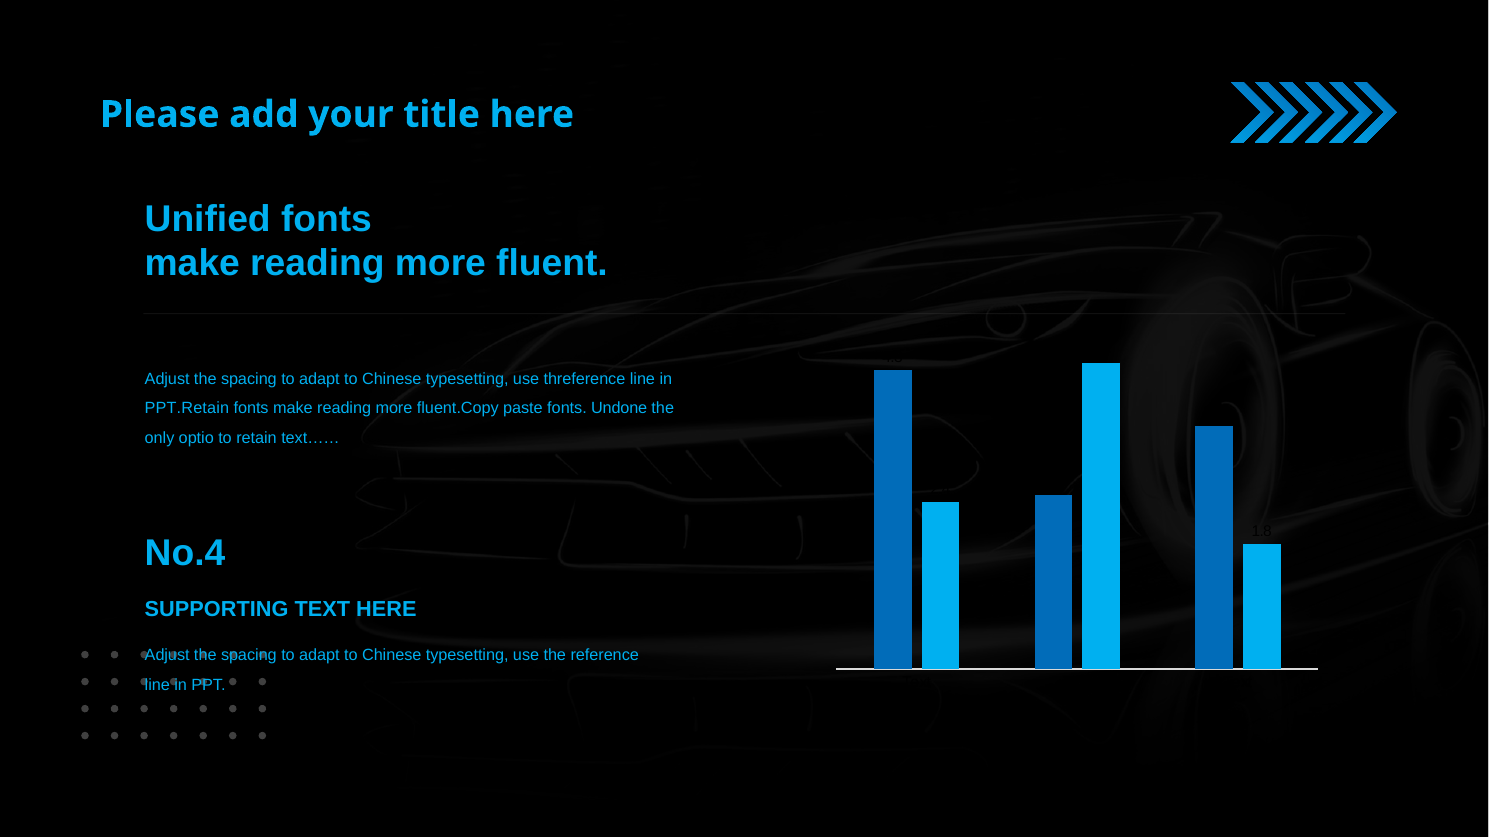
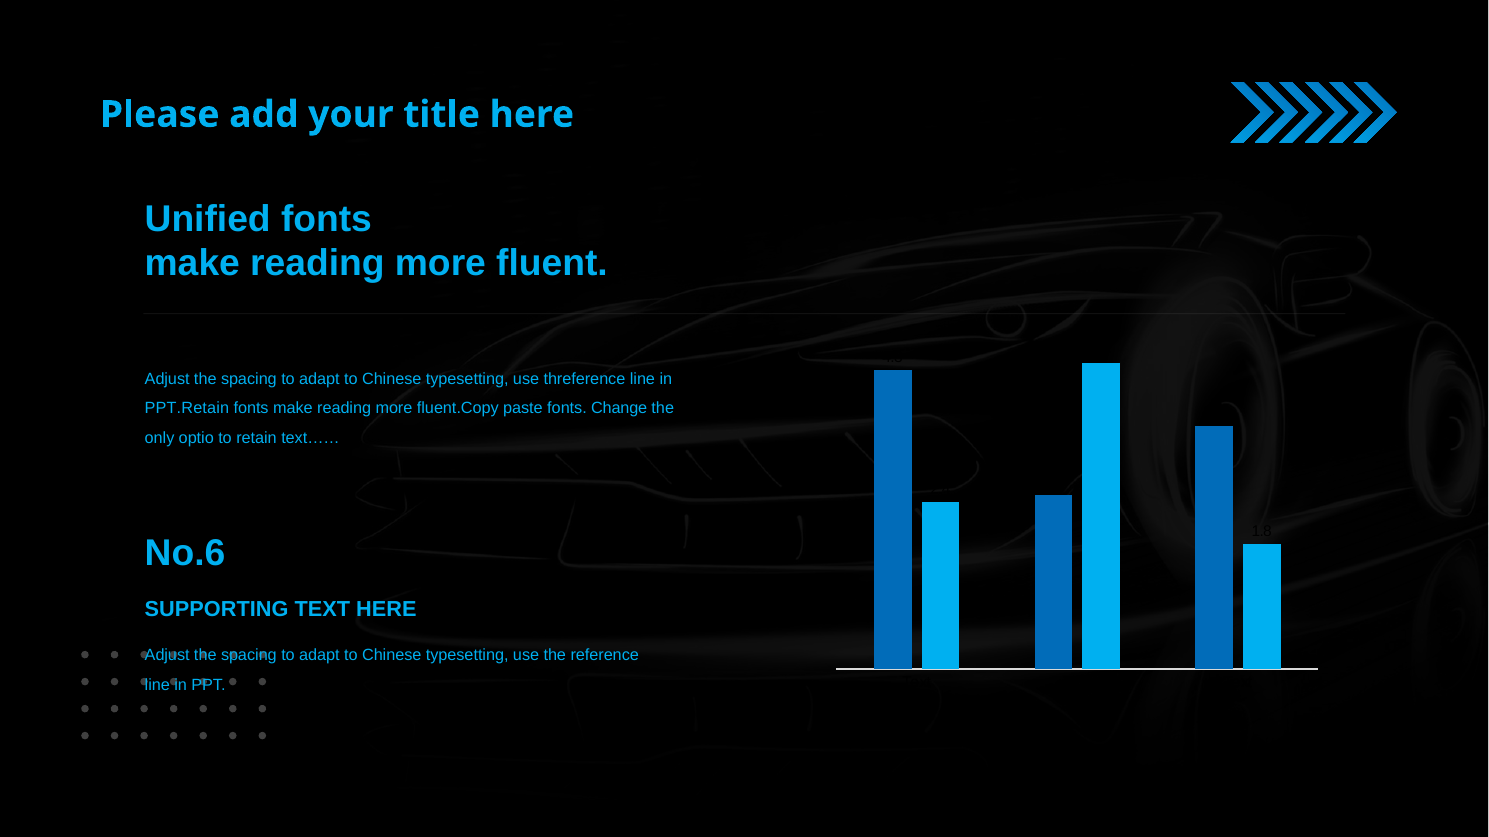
Undone: Undone -> Change (619, 409)
No.4: No.4 -> No.6 (185, 553)
